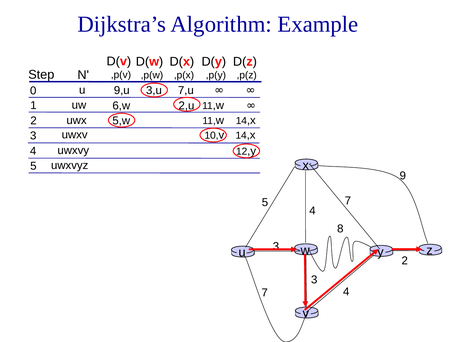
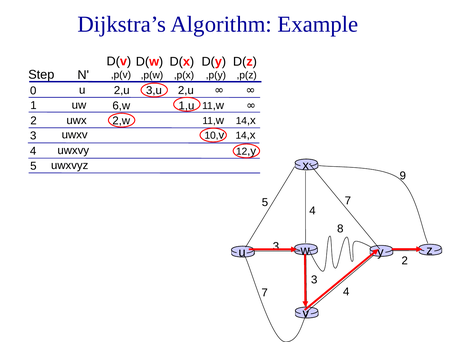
9,u: 9,u -> 2,u (122, 90)
3,u 7,u: 7,u -> 2,u (186, 90)
2,u: 2,u -> 1,u (186, 106)
5,w: 5,w -> 2,w (121, 121)
